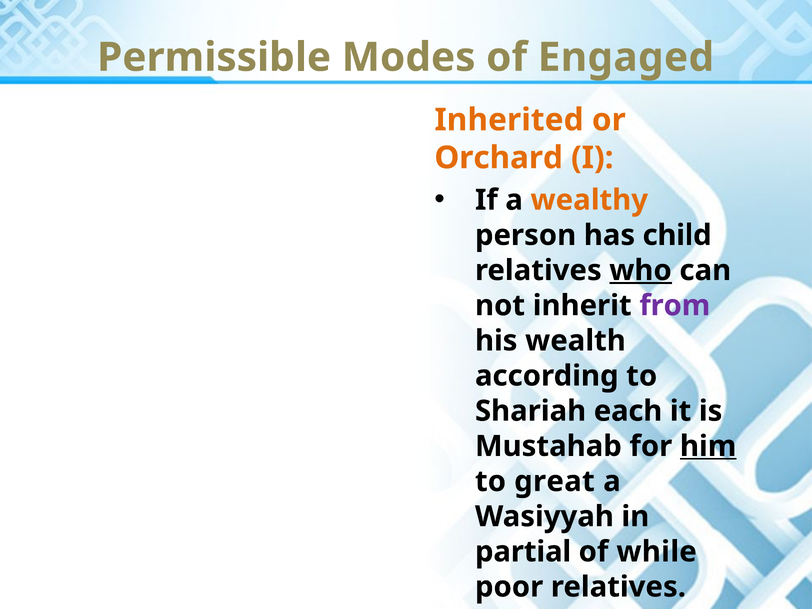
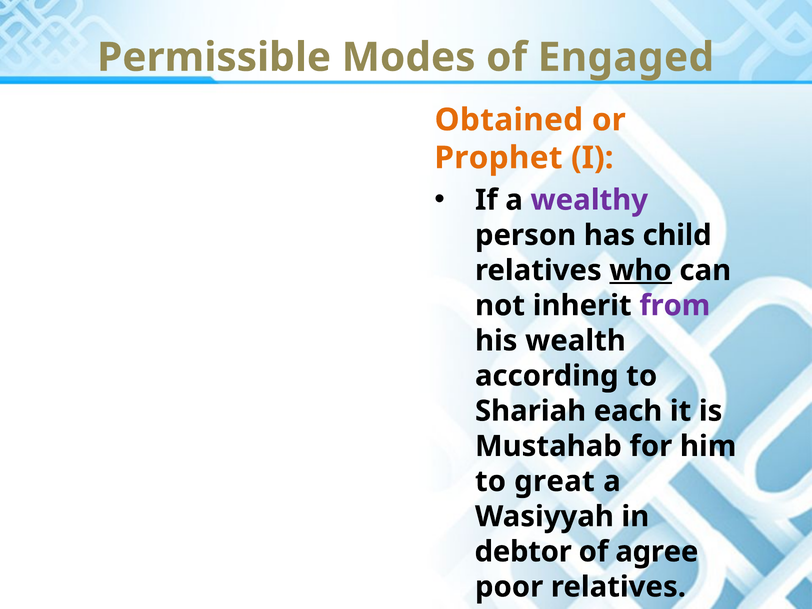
Inherited: Inherited -> Obtained (509, 120)
Orchard: Orchard -> Prophet (498, 158)
wealthy colour: orange -> purple (589, 200)
him underline: present -> none (708, 446)
partial: partial -> debtor (523, 552)
while: while -> agree (657, 552)
